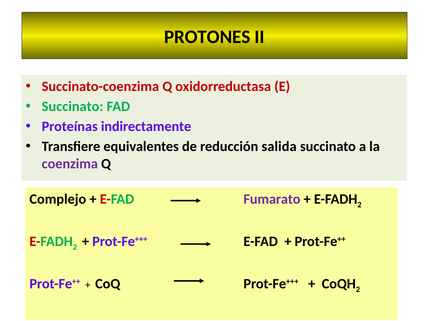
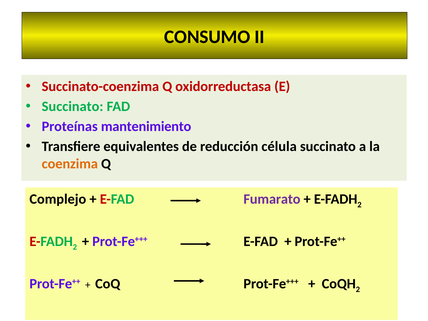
PROTONES: PROTONES -> CONSUMO (207, 37)
indirectamente: indirectamente -> mantenimiento (146, 127)
salida: salida -> célula (279, 147)
coenzima colour: purple -> orange (70, 164)
